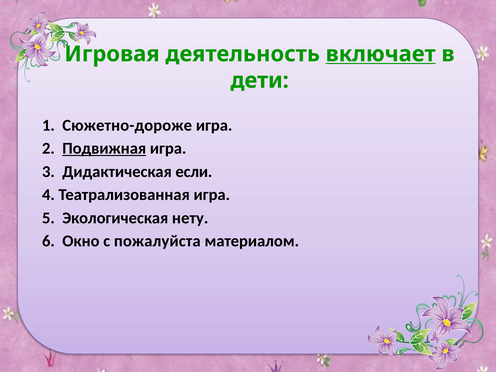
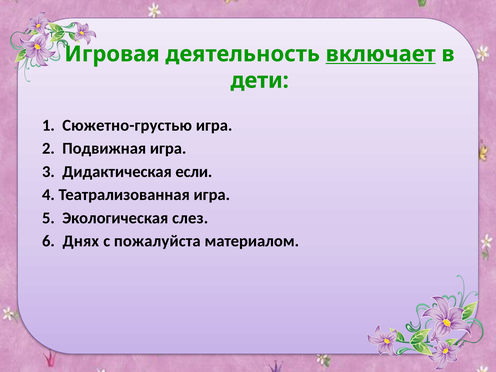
Сюжетно-дороже: Сюжетно-дороже -> Сюжетно-грустью (127, 125)
Подвижная underline: present -> none (104, 148)
нету: нету -> слез (190, 218)
Окно: Окно -> Днях (81, 241)
